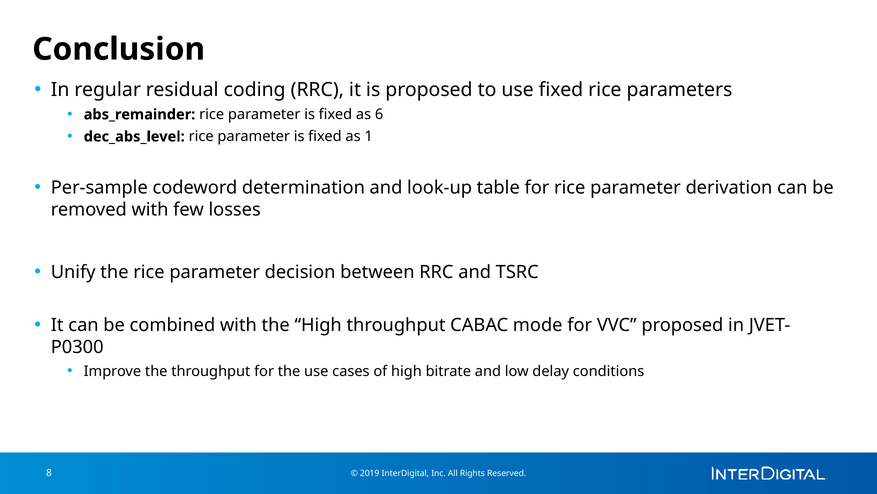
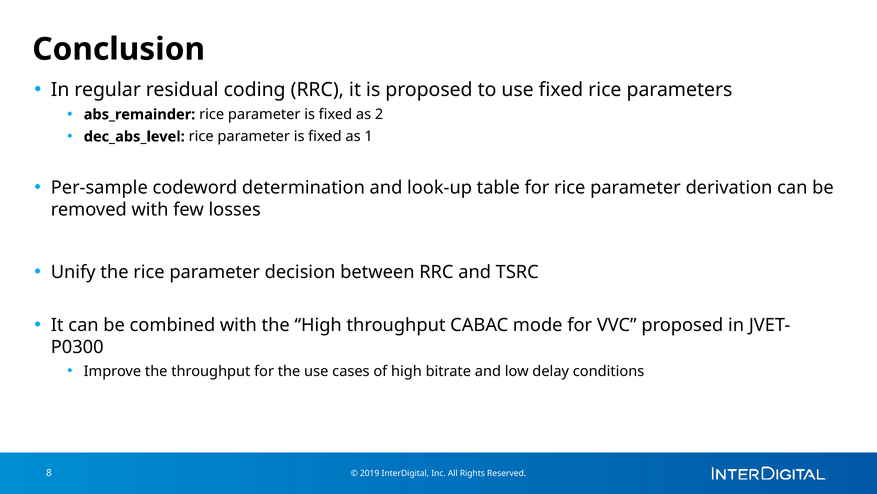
6: 6 -> 2 (379, 114)
